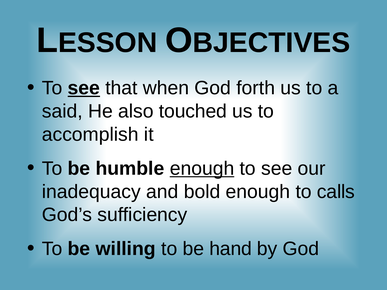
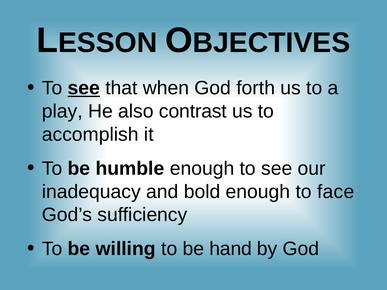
said: said -> play (62, 111)
touched: touched -> contrast (193, 111)
enough underline: present -> none (202, 169)
calls: calls -> face (336, 192)
